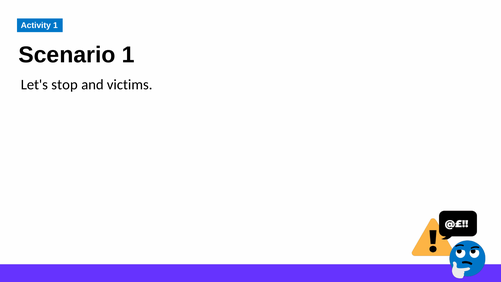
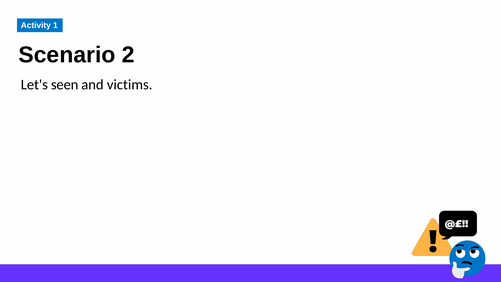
Scenario 1: 1 -> 2 (128, 55)
stop: stop -> seen (65, 85)
